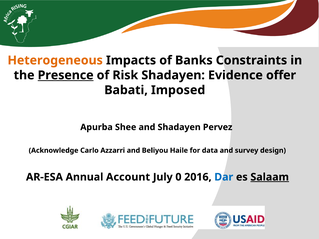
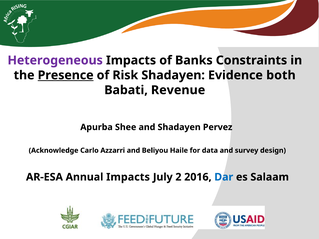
Heterogeneous colour: orange -> purple (55, 60)
offer: offer -> both (281, 75)
Imposed: Imposed -> Revenue (178, 90)
Annual Account: Account -> Impacts (128, 177)
0: 0 -> 2 (178, 177)
Salaam underline: present -> none (270, 177)
